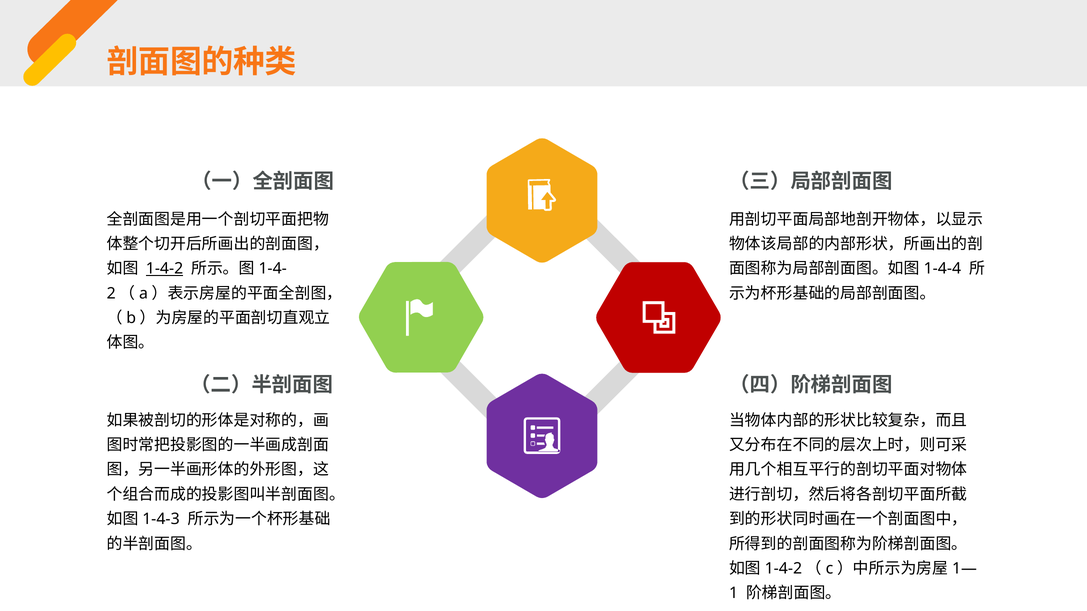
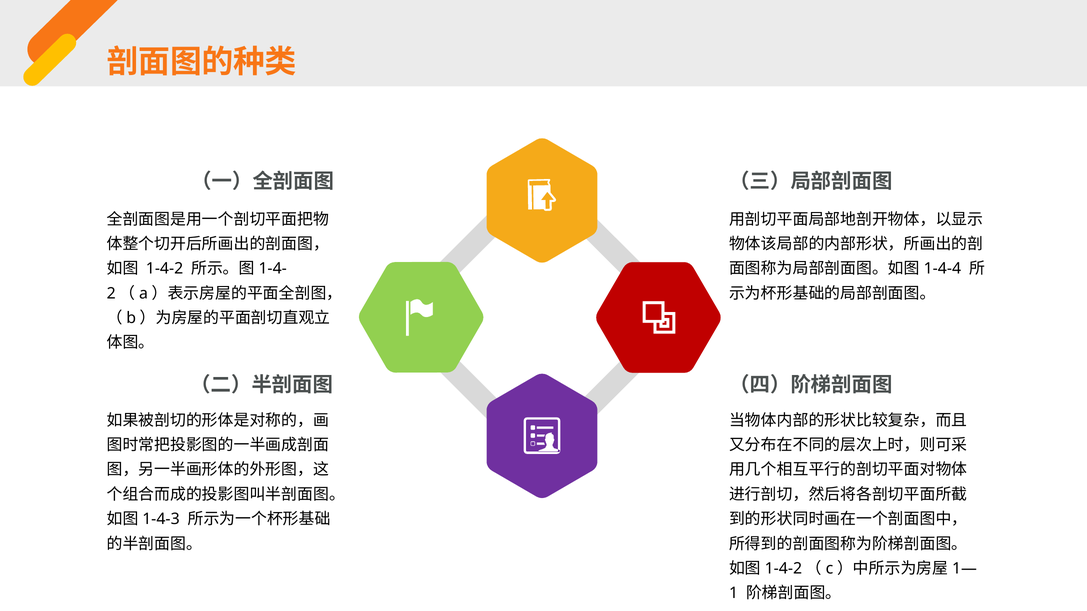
1-4-2 underline: present -> none (165, 269)
